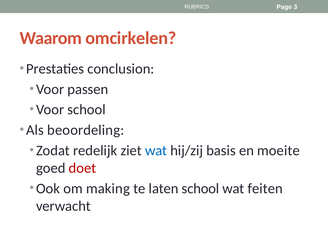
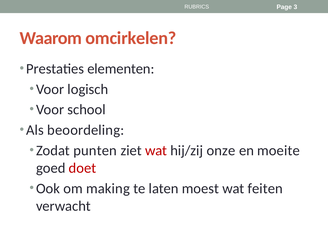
conclusion: conclusion -> elementen (121, 69)
passen: passen -> logisch (88, 89)
redelijk: redelijk -> punten (95, 151)
wat colour: blue -> red (156, 151)
basis: basis -> onze (221, 151)
laten school: school -> moest (200, 188)
